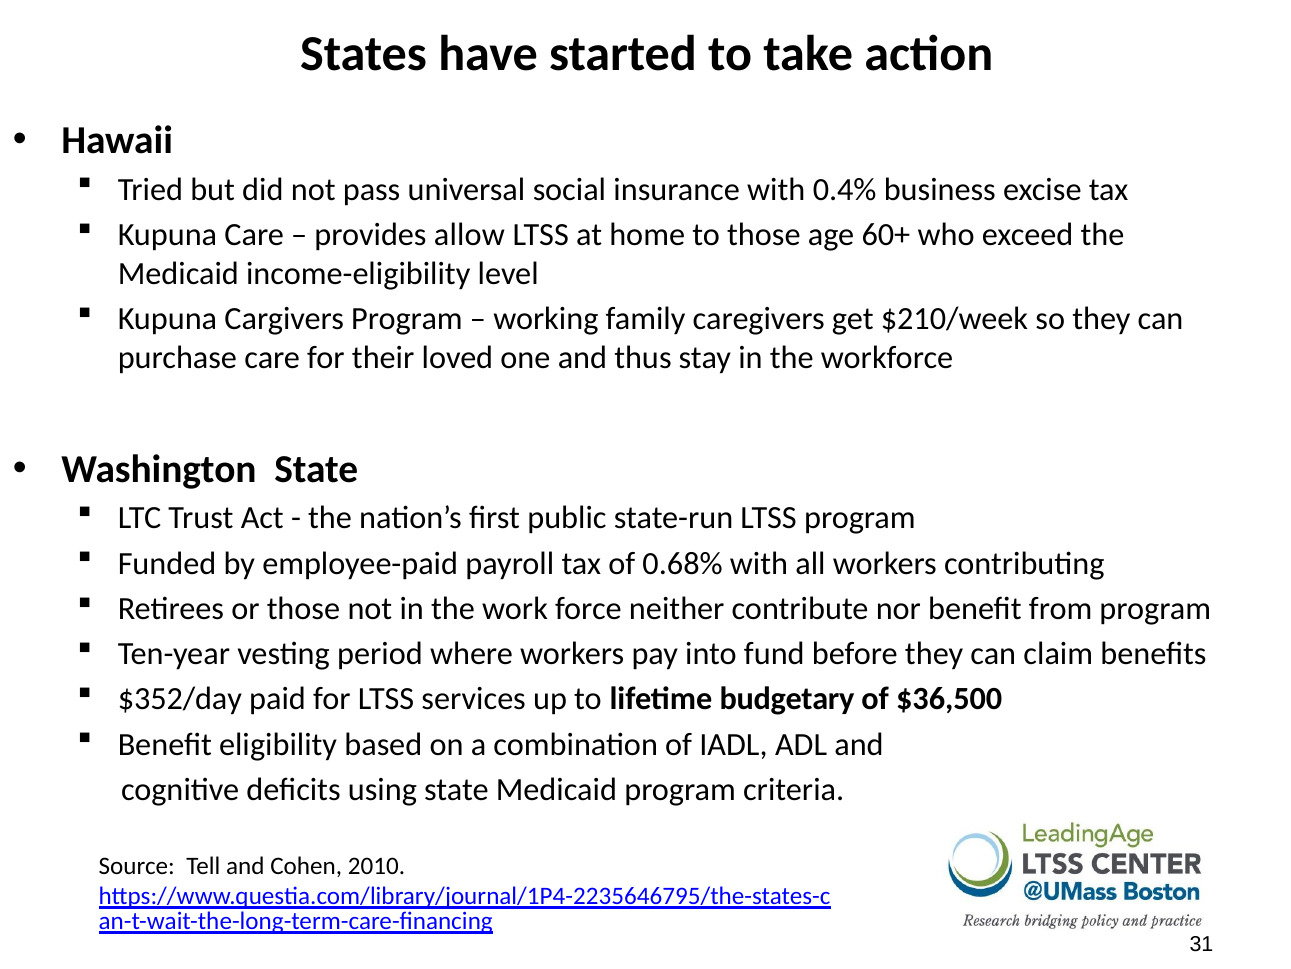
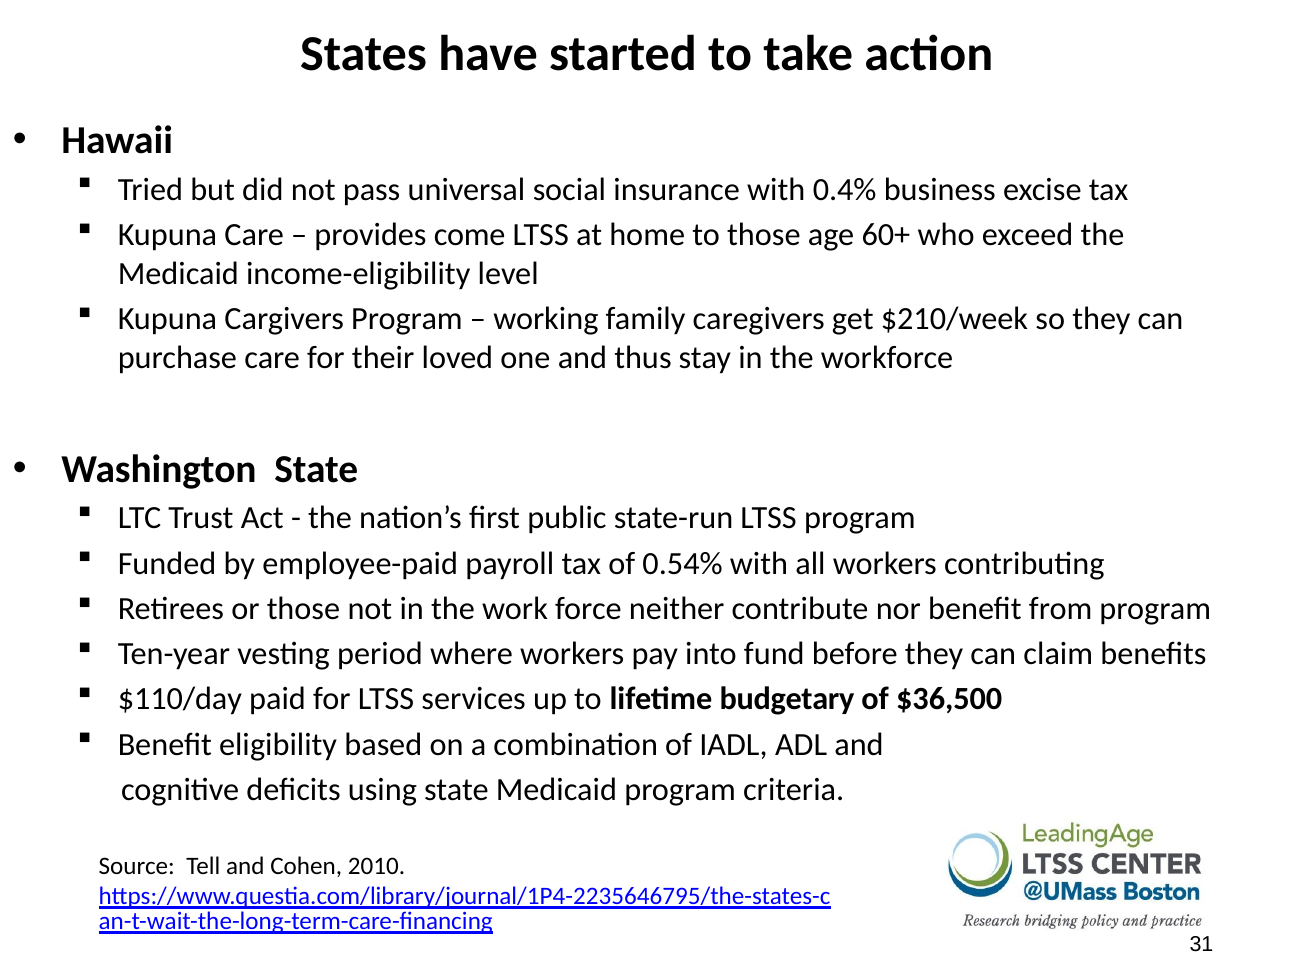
allow: allow -> come (470, 235)
0.68%: 0.68% -> 0.54% (683, 563)
$352/day: $352/day -> $110/day (180, 699)
